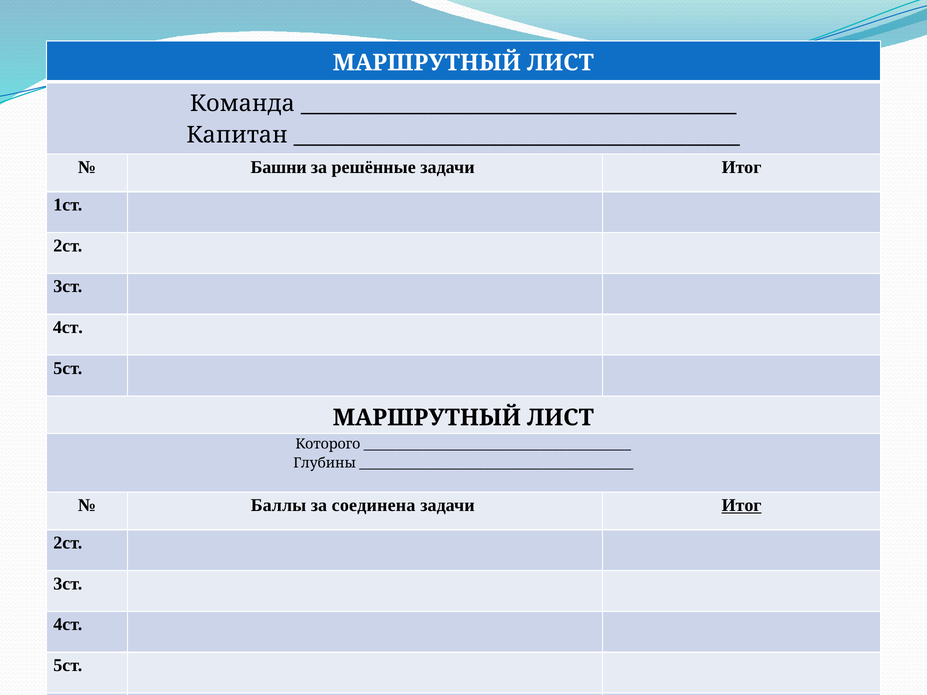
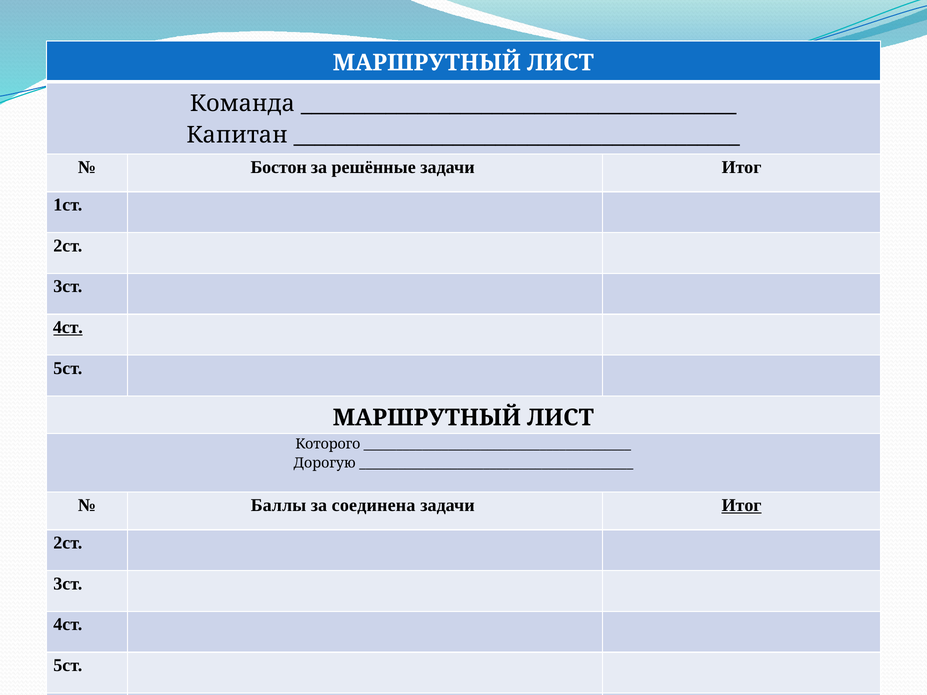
Башни: Башни -> Бостон (279, 167)
4ст underline: none -> present (68, 327)
Глубины: Глубины -> Дорогую (325, 463)
